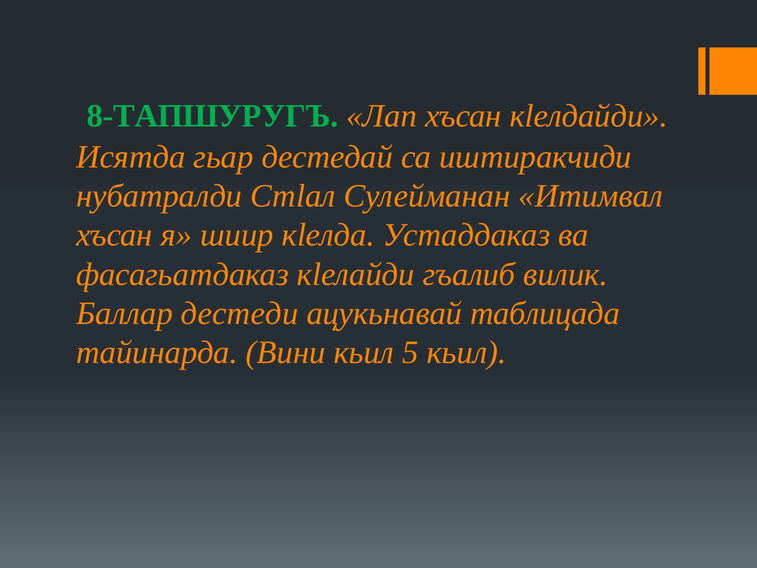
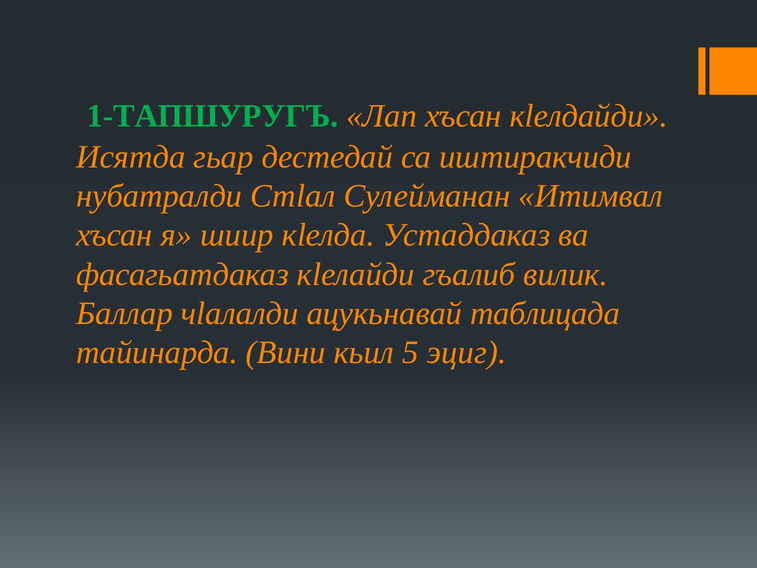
8-ТАПШУРУГЪ: 8-ТАПШУРУГЪ -> 1-ТАПШУРУГЪ (212, 116)
дестеди: дестеди -> чlалалди (240, 313)
5 кьил: кьил -> эциг (466, 352)
